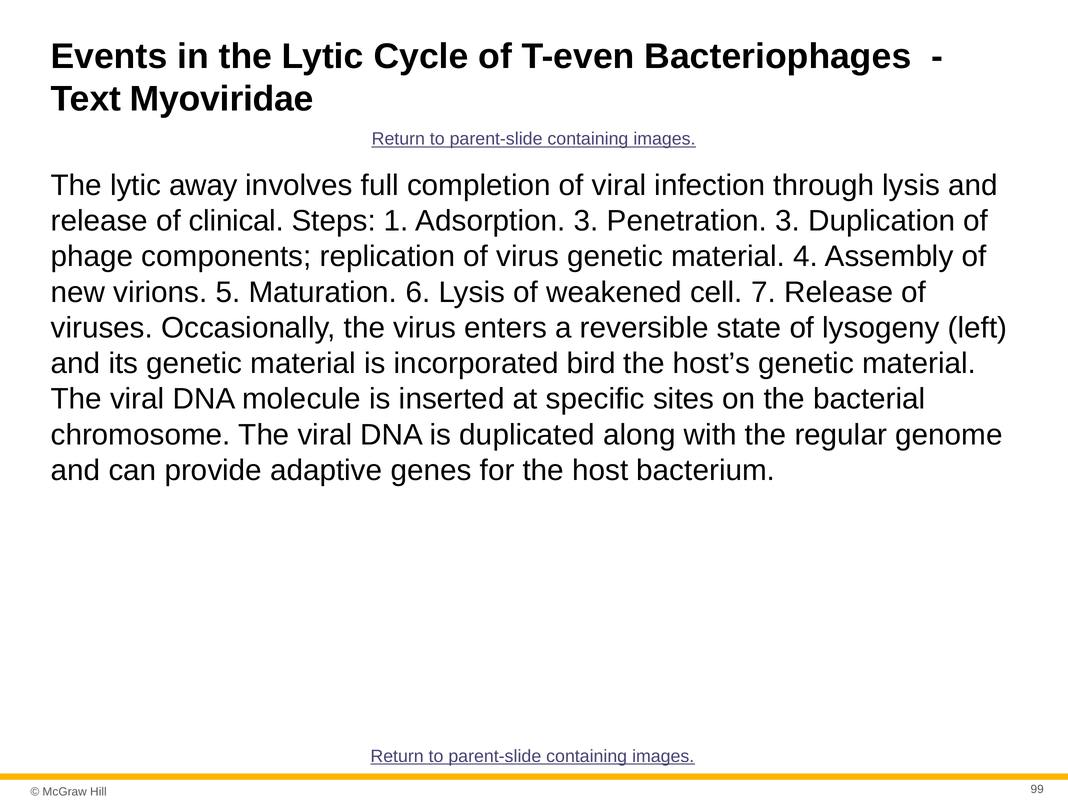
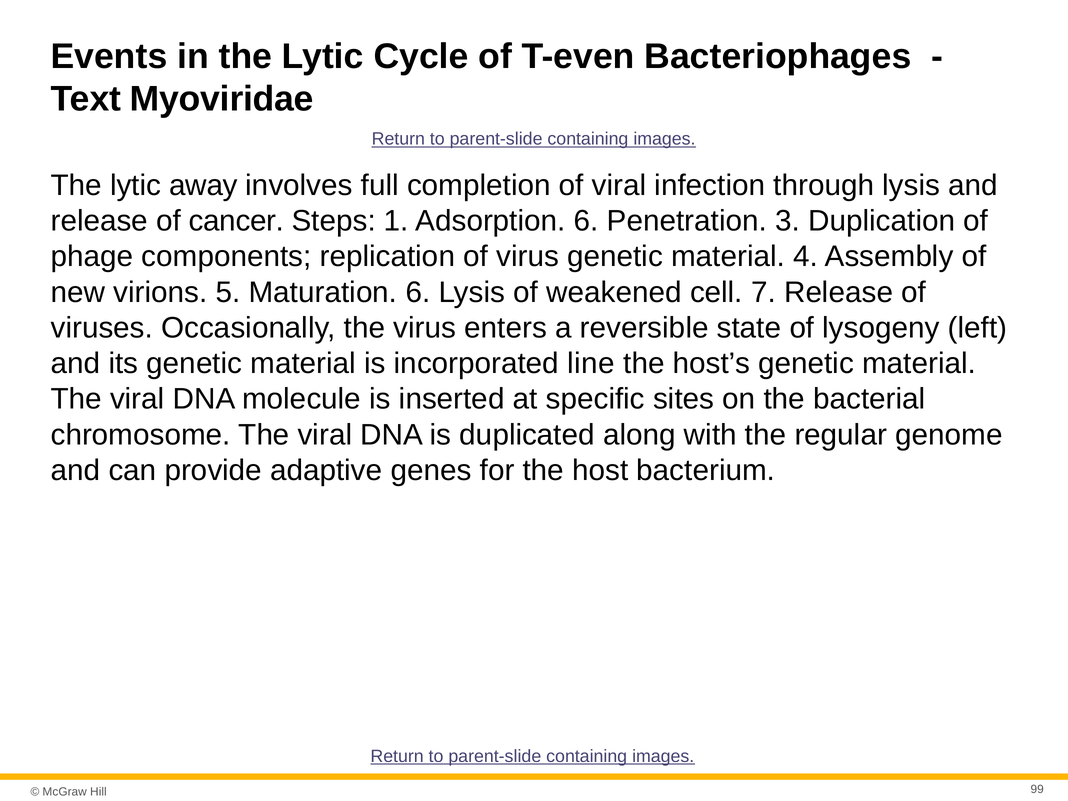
clinical: clinical -> cancer (236, 221)
Adsorption 3: 3 -> 6 (586, 221)
bird: bird -> line (591, 363)
